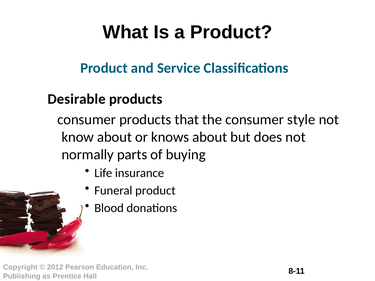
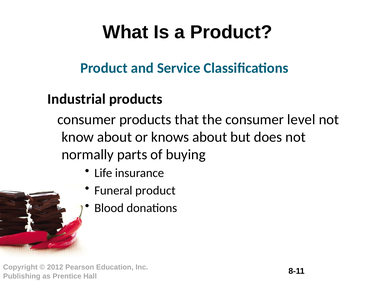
Desirable: Desirable -> Industrial (77, 99)
style: style -> level (301, 120)
